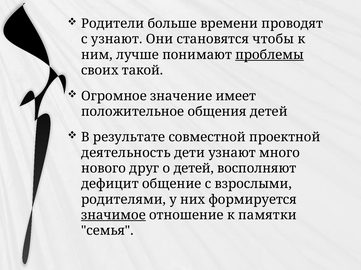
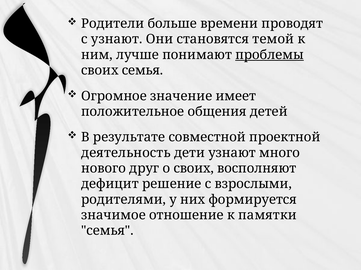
чтобы: чтобы -> темой (273, 39)
своих такой: такой -> семья (143, 71)
о детей: детей -> своих (194, 169)
общение: общение -> решение (172, 184)
значимое underline: present -> none (113, 216)
